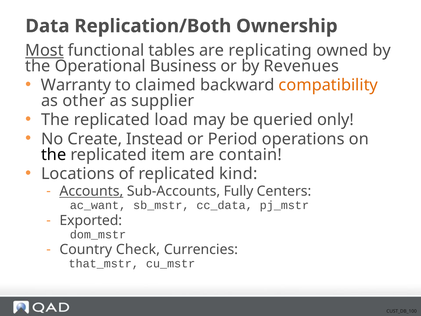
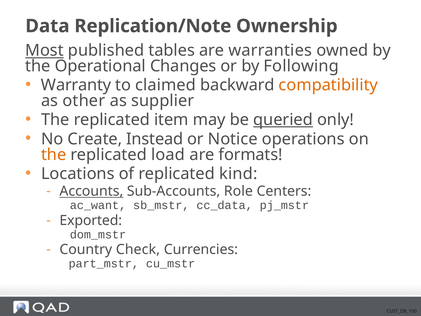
Replication/Both: Replication/Both -> Replication/Note (153, 26)
functional: functional -> published (106, 50)
replicating: replicating -> warranties (270, 50)
Business: Business -> Changes (183, 66)
Revenues: Revenues -> Following (301, 66)
load: load -> item (171, 120)
queried underline: none -> present (283, 120)
Period: Period -> Notice (233, 139)
the colour: black -> orange (54, 155)
item: item -> load (168, 155)
contain: contain -> formats (251, 155)
Fully: Fully -> Role (238, 191)
that_mstr: that_mstr -> part_mstr (104, 264)
